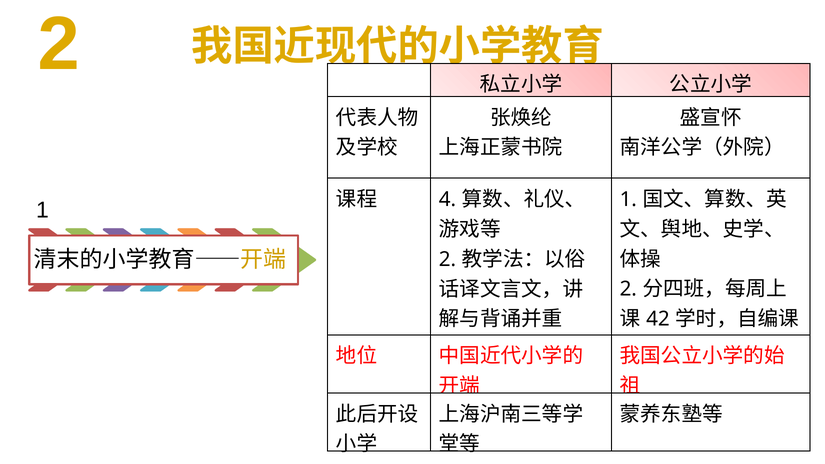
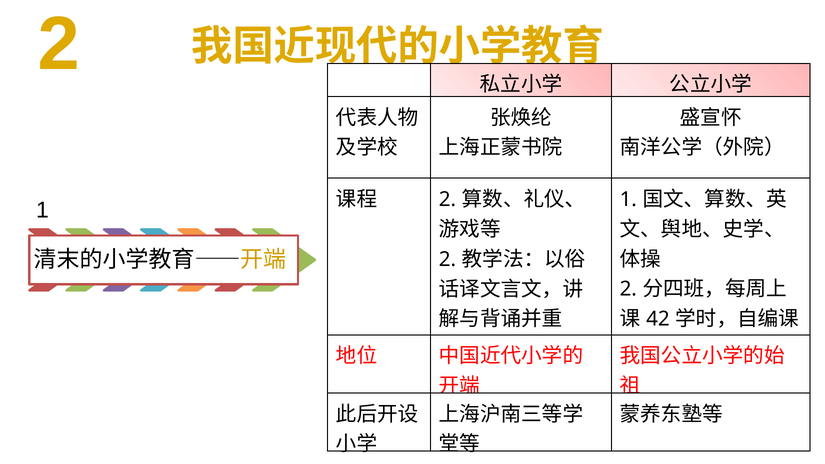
4: 4 -> 2 (448, 199)
